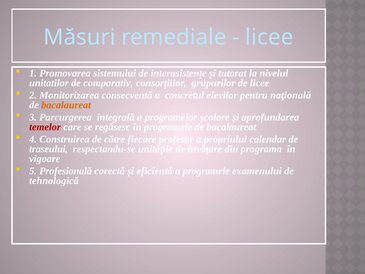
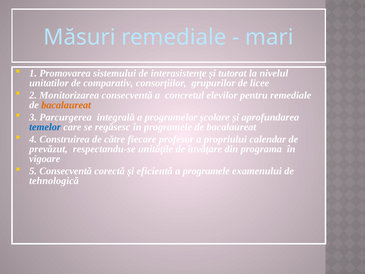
licee: licee -> mari (269, 37)
pentru naţională: naţională -> remediale (291, 95)
temelor colour: red -> blue (45, 127)
traseului: traseului -> prevăzut (48, 149)
5 Profesională: Profesională -> Consecventă (66, 171)
